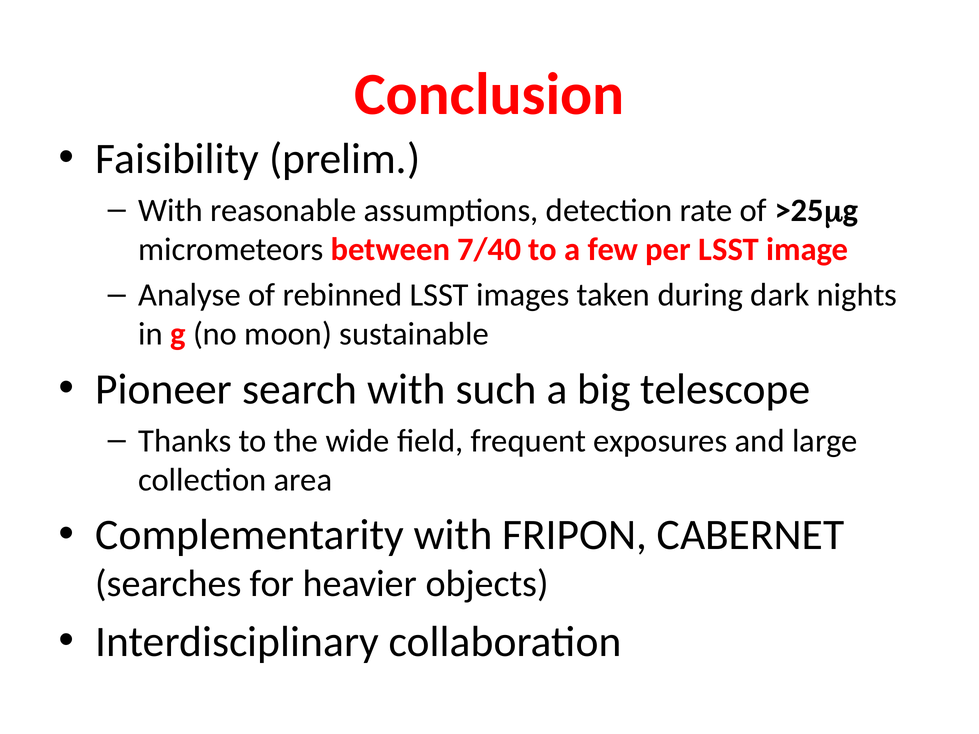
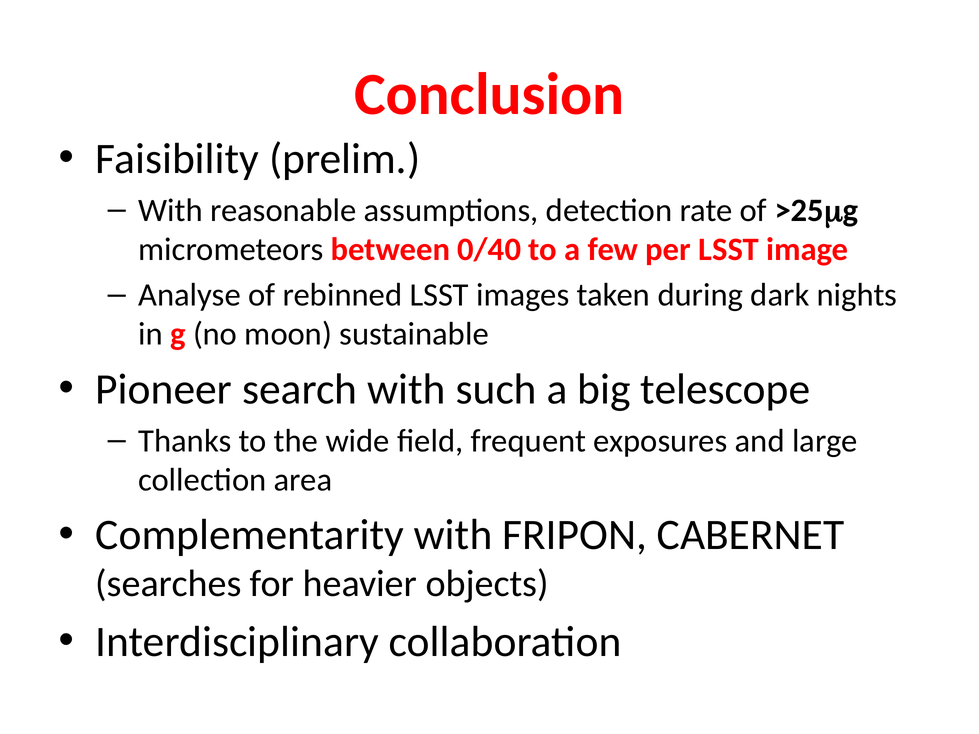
7/40: 7/40 -> 0/40 (489, 250)
